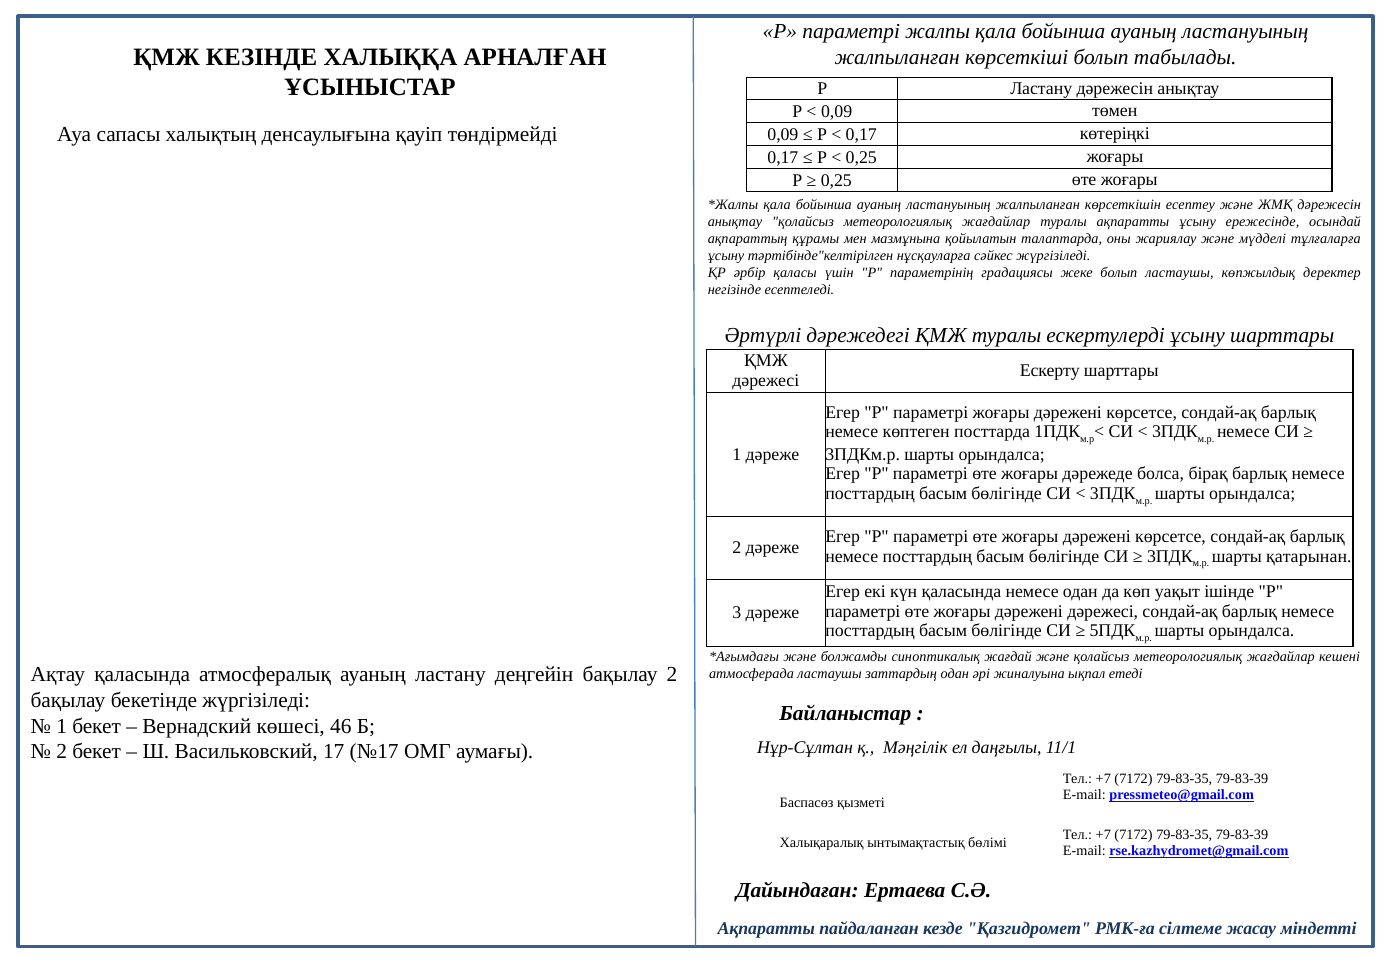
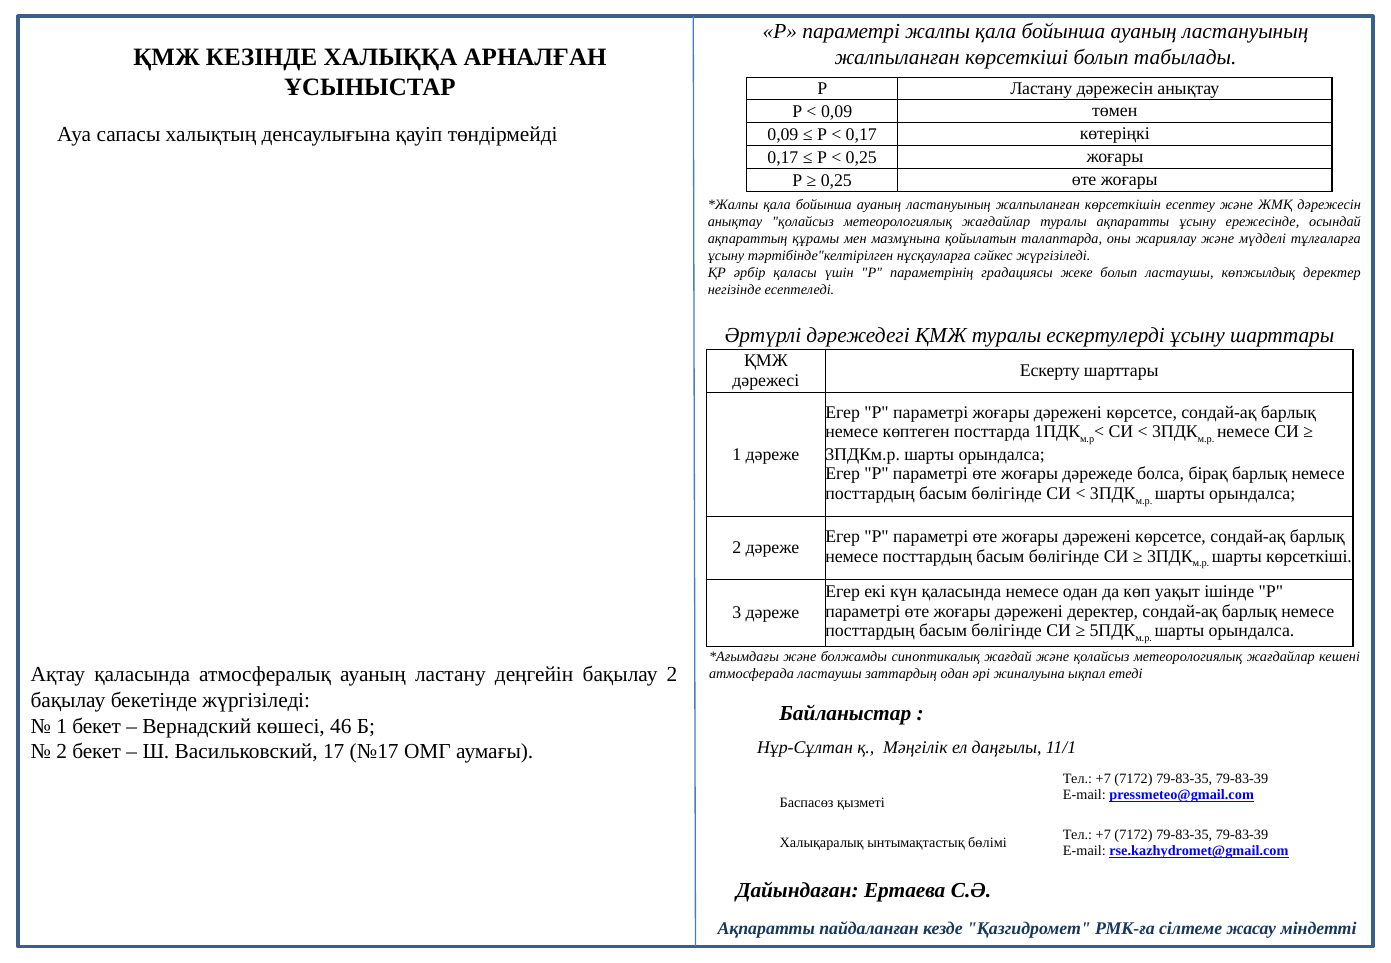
шарты қатарынан: қатарынан -> көрсеткіші (1309, 556)
дәрежені дәрежесі: дәрежесі -> деректер (1103, 611)
